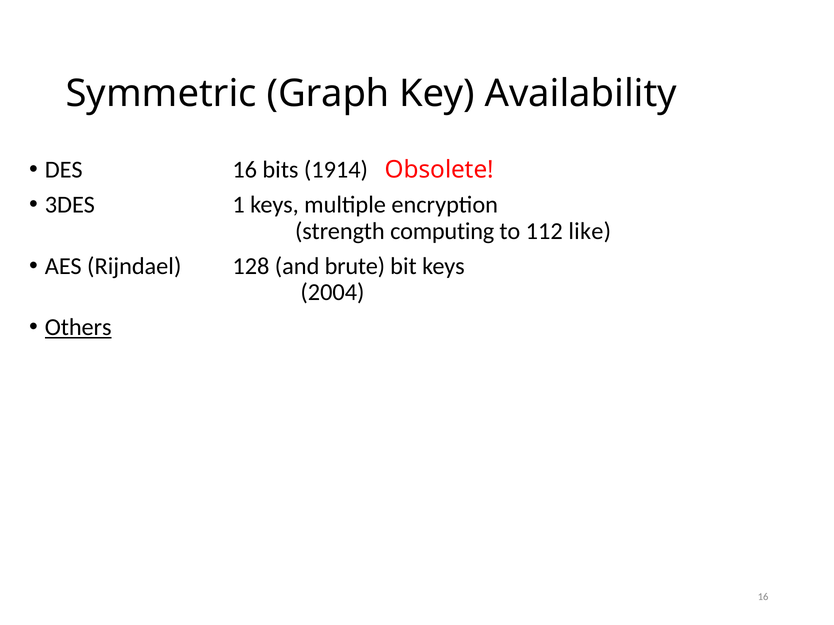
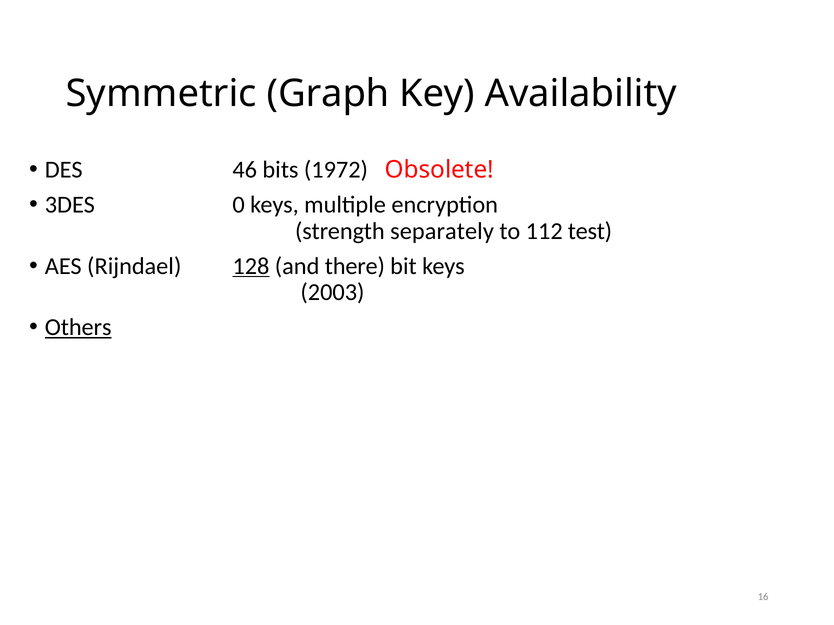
DES 16: 16 -> 46 (245, 170)
1914: 1914 -> 1972 (336, 170)
1: 1 -> 0 (239, 205)
computing: computing -> separately (442, 231)
like: like -> test (590, 231)
128 underline: none -> present (251, 266)
brute: brute -> there (355, 266)
2004: 2004 -> 2003 (332, 293)
